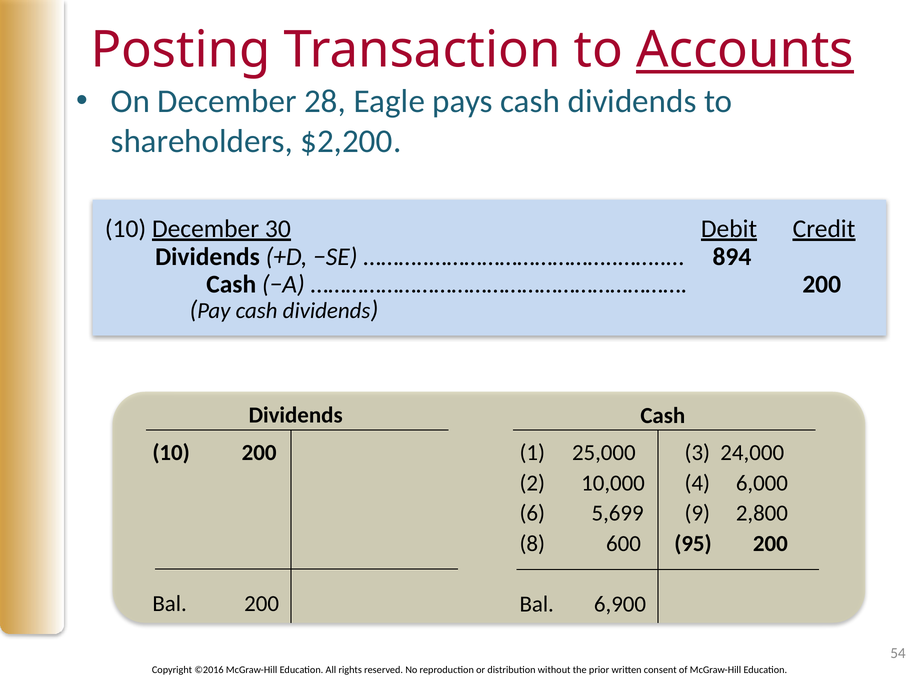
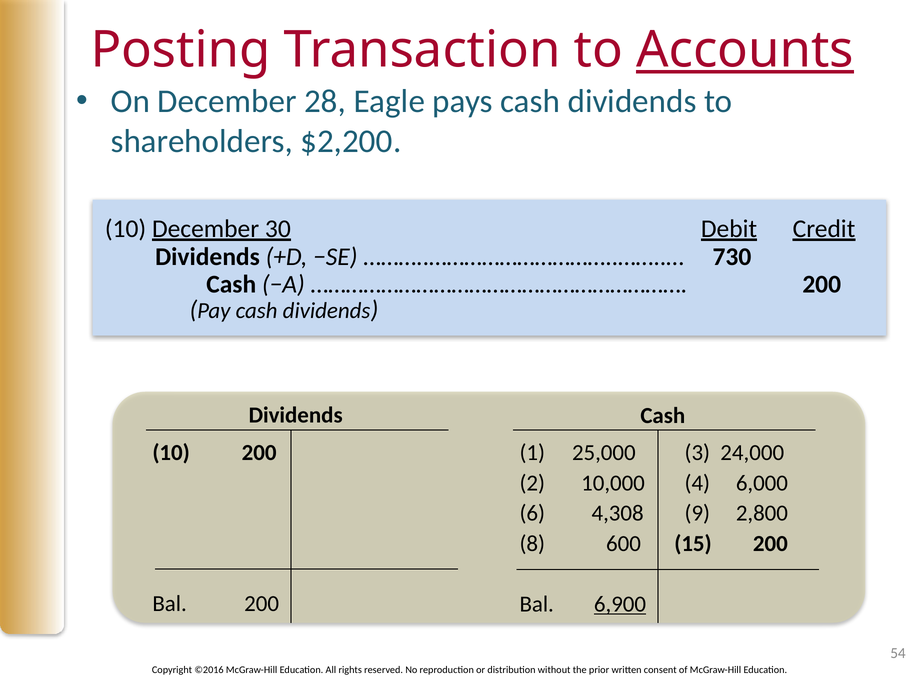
894: 894 -> 730 (732, 257)
5,699: 5,699 -> 4,308 (618, 513)
95: 95 -> 15 (693, 543)
6,900 underline: none -> present (620, 604)
